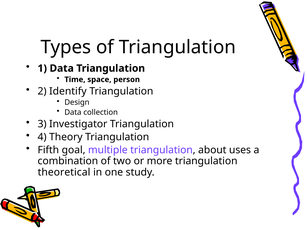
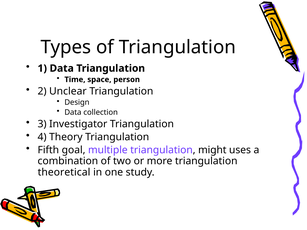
Identify: Identify -> Unclear (68, 91)
about: about -> might (212, 150)
